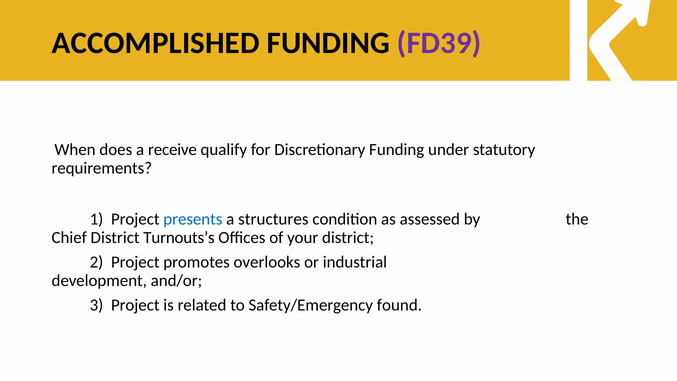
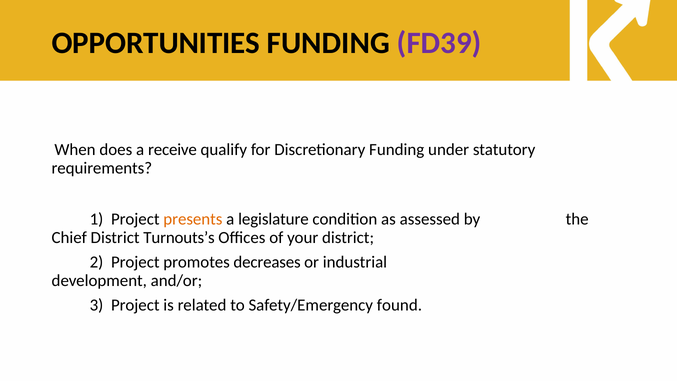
ACCOMPLISHED: ACCOMPLISHED -> OPPORTUNITIES (156, 43)
presents colour: blue -> orange (193, 219)
structures: structures -> legislature (273, 219)
overlooks: overlooks -> decreases (267, 262)
